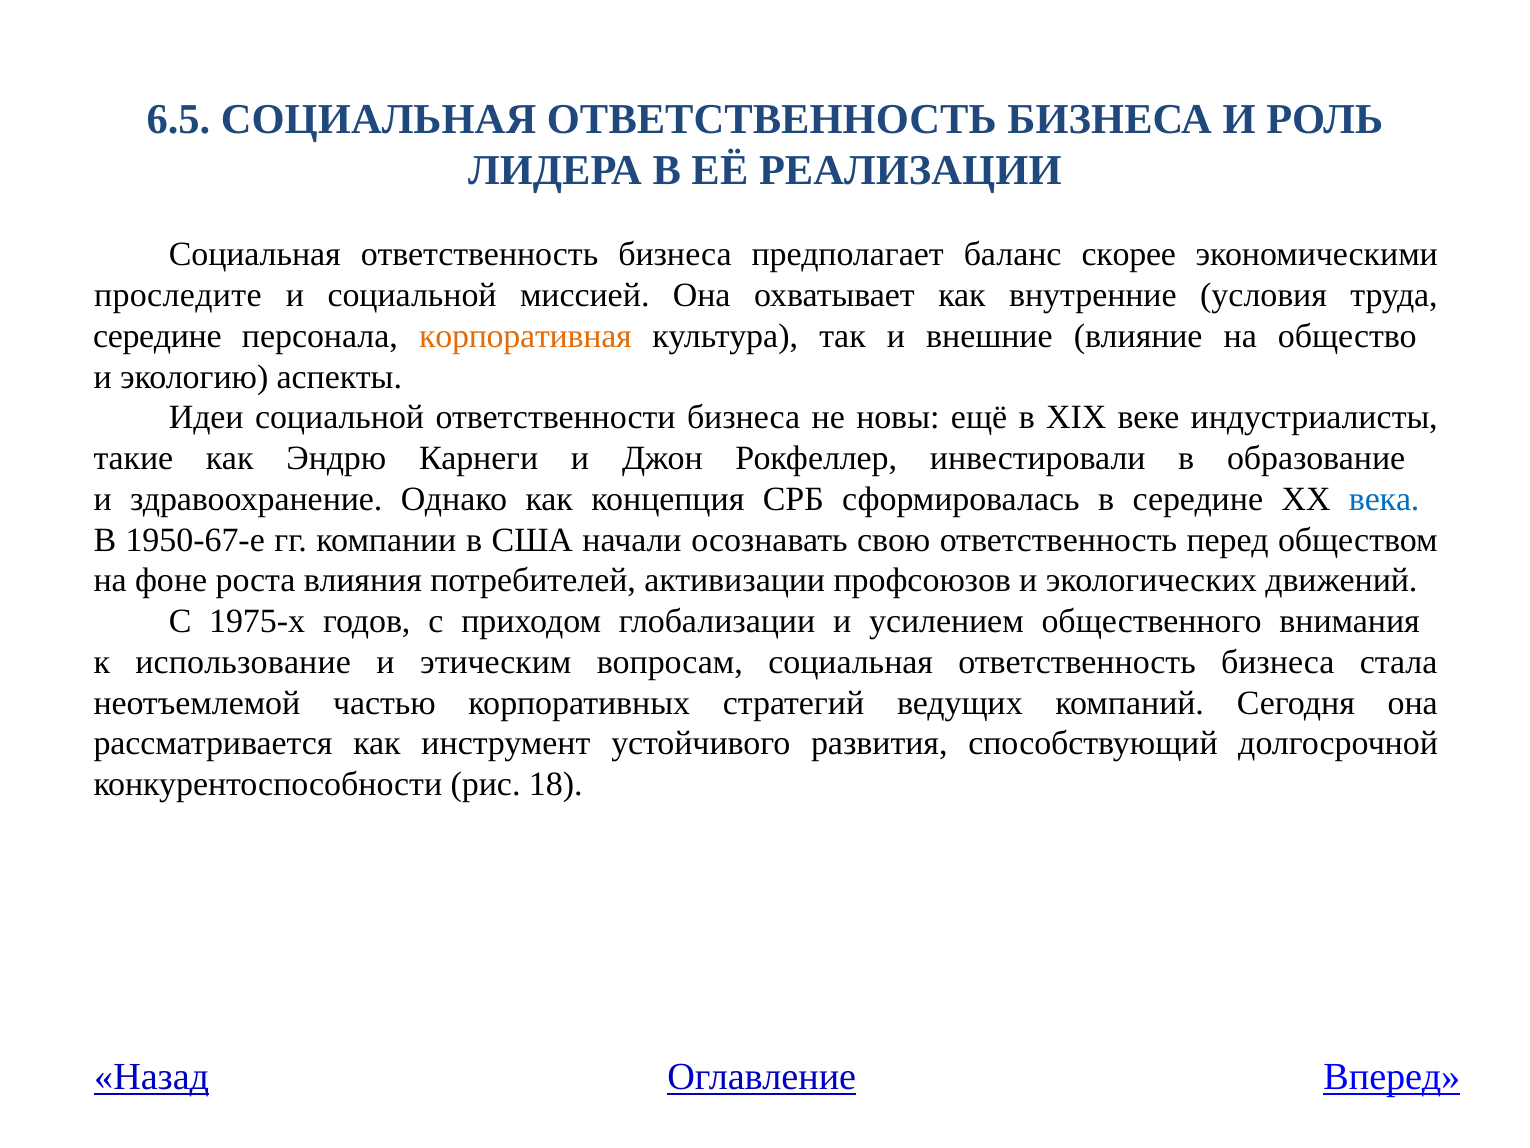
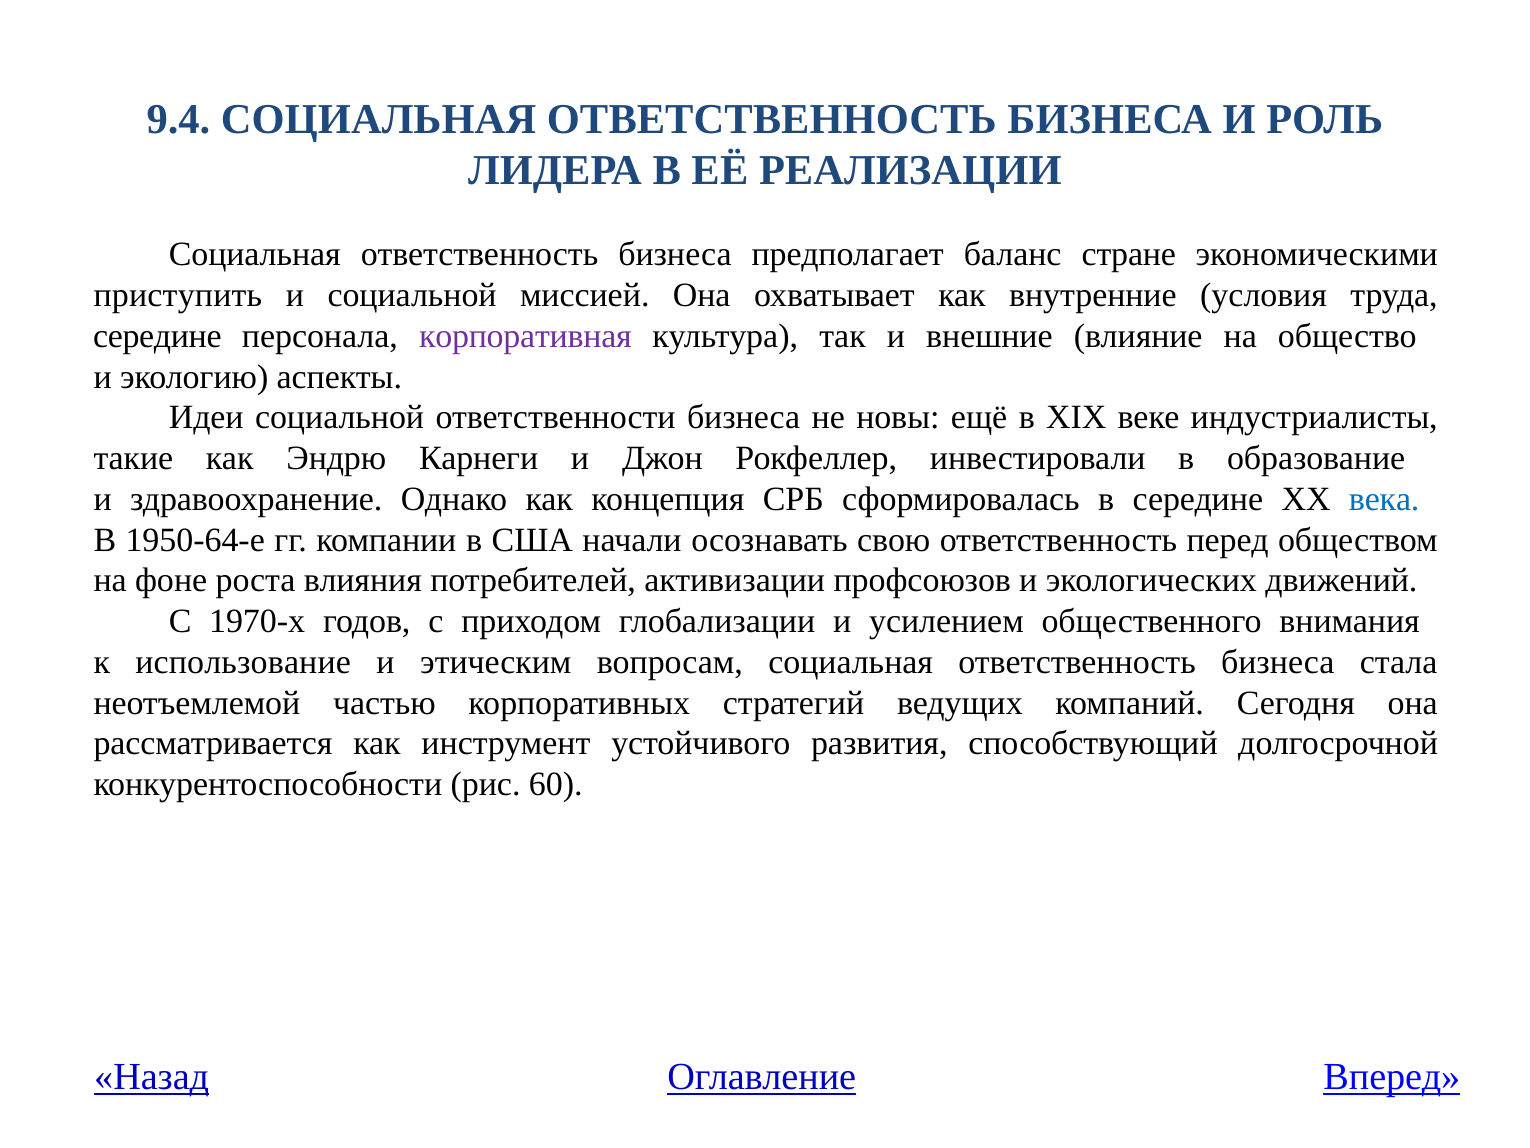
6.5: 6.5 -> 9.4 (178, 119)
скорее: скорее -> стране (1129, 255)
проследите: проследите -> приступить (178, 295)
корпоративная colour: orange -> purple (525, 336)
1950-67-е: 1950-67-е -> 1950-64-е (195, 540)
1975-х: 1975-х -> 1970-х (257, 621)
18: 18 -> 60 (556, 784)
